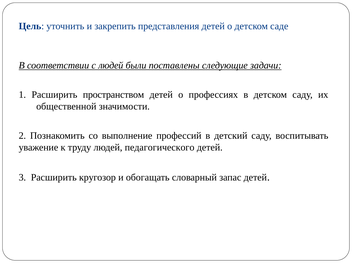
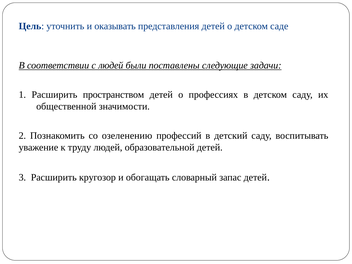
закрепить: закрепить -> оказывать (115, 26)
выполнение: выполнение -> озеленению (127, 136)
педагогического: педагогического -> образовательной (160, 147)
